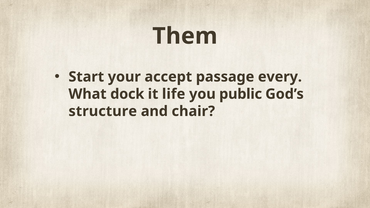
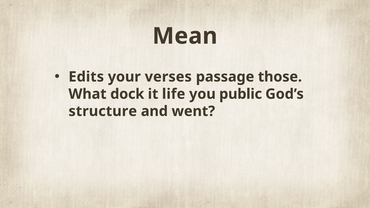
Them: Them -> Mean (185, 36)
Start: Start -> Edits (86, 77)
accept: accept -> verses (168, 77)
every: every -> those (280, 77)
chair: chair -> went (193, 111)
